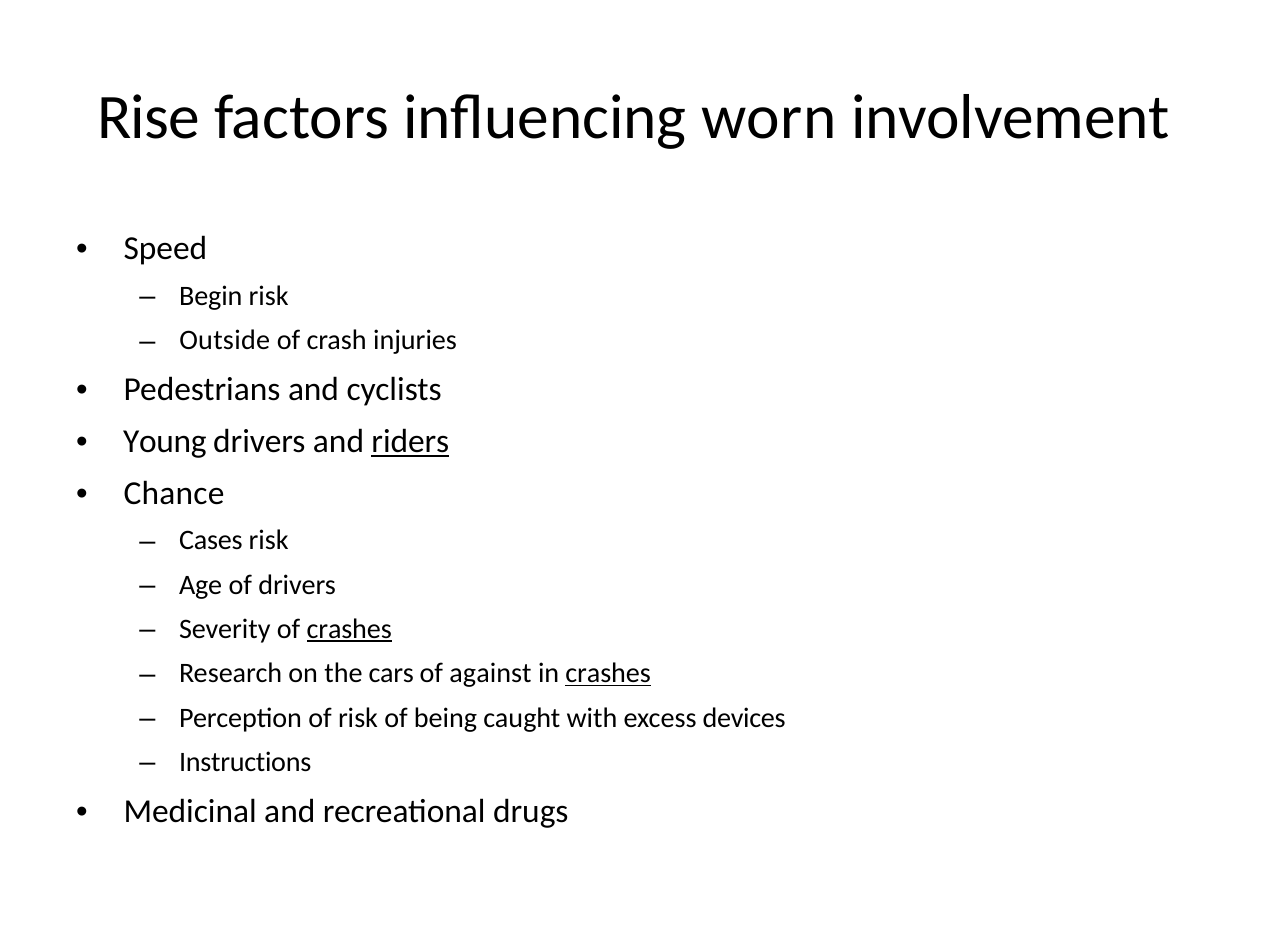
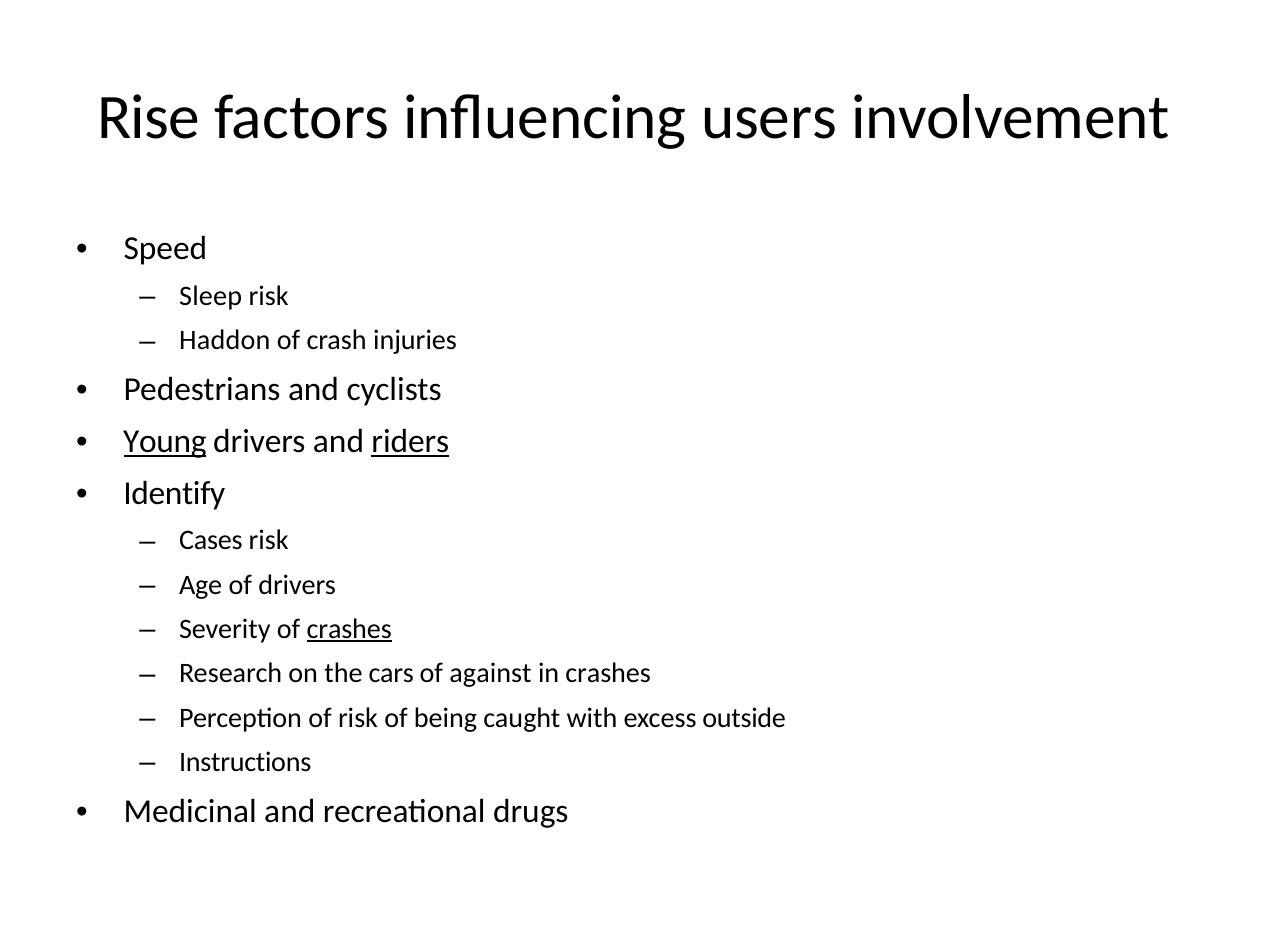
worn: worn -> users (769, 118)
Begin: Begin -> Sleep (211, 296)
Outside: Outside -> Haddon (225, 341)
Young underline: none -> present (165, 441)
Chance: Chance -> Identify (174, 493)
crashes underline: present -> none (608, 674)
devices: devices -> outside (744, 718)
